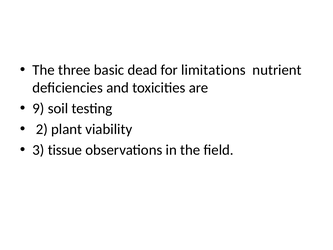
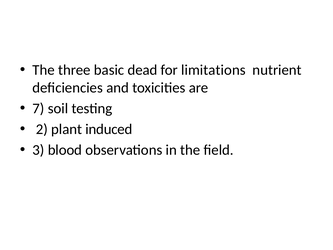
9: 9 -> 7 (38, 108)
viability: viability -> induced (109, 129)
tissue: tissue -> blood (65, 150)
